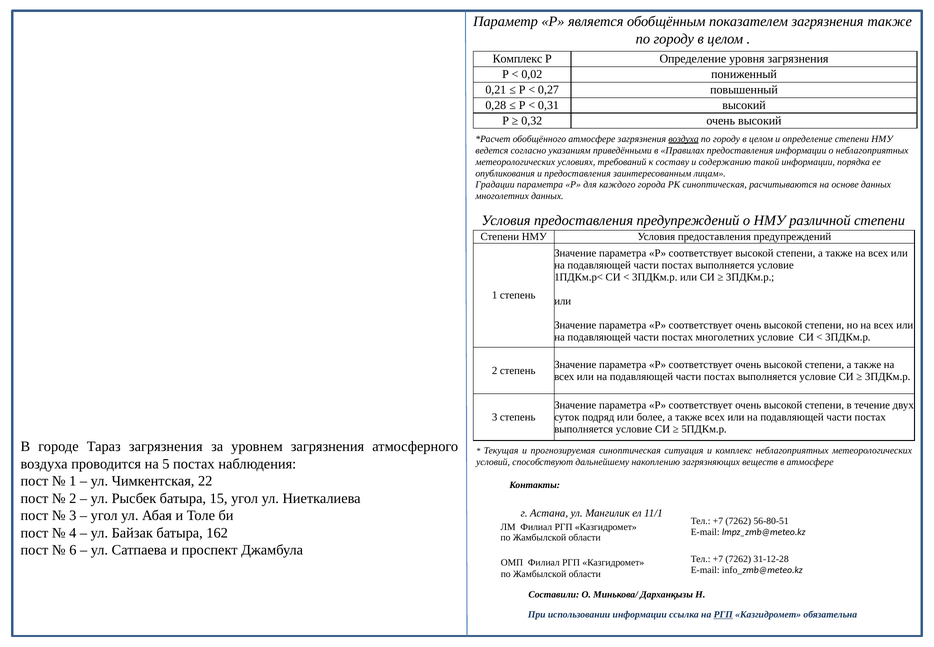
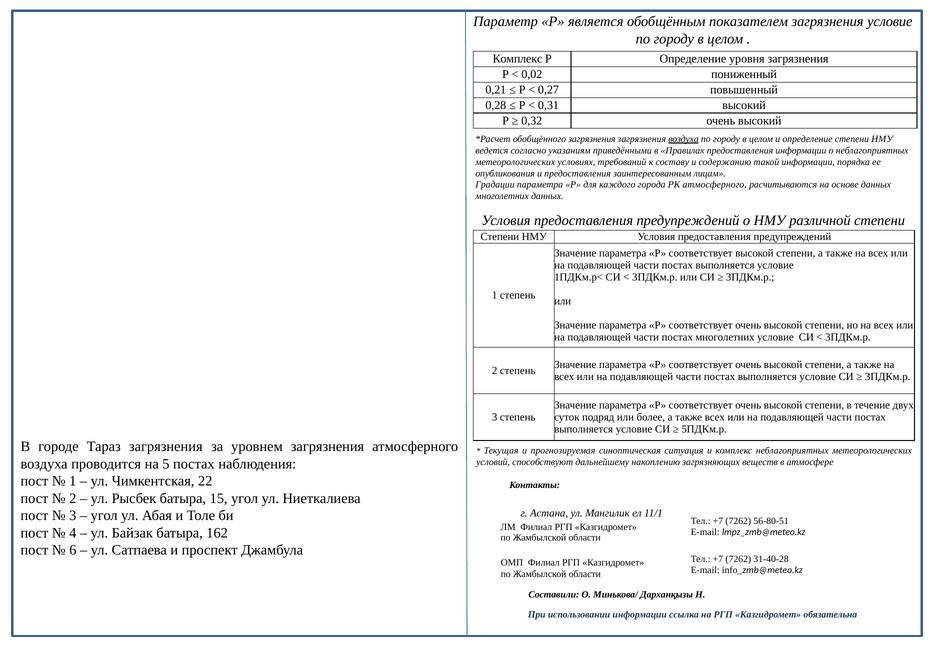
загрязнения также: также -> условие (890, 22)
обобщённого атмосфере: атмосфере -> загрязнения (592, 139)
РК синоптическая: синоптическая -> атмосферного (715, 185)
31-12-28: 31-12-28 -> 31-40-28 (771, 559)
РГП underline: present -> none (723, 614)
